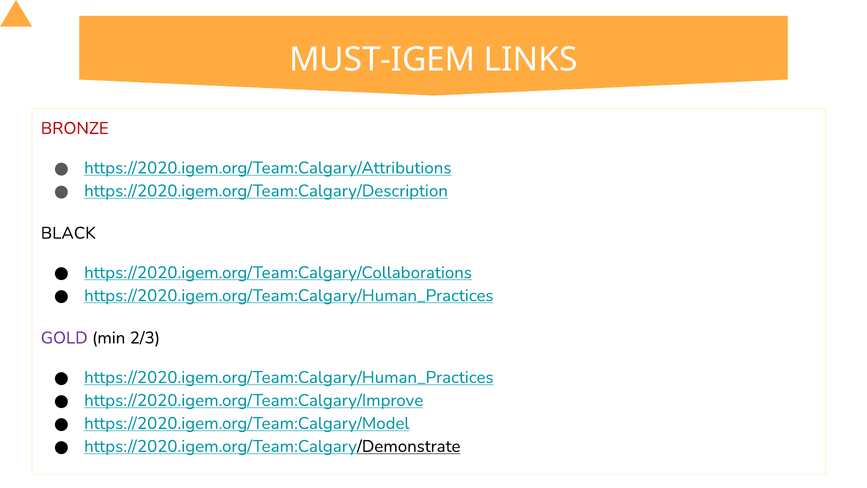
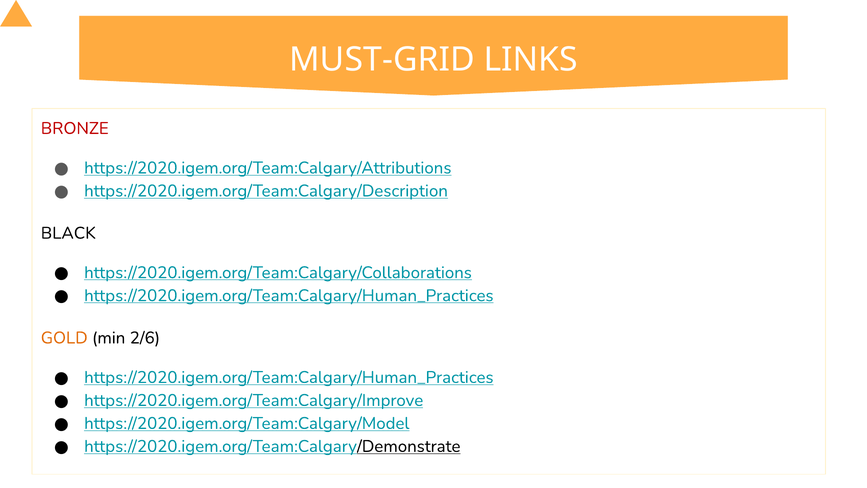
MUST-IGEM: MUST-IGEM -> MUST-GRID (382, 60)
GOLD colour: purple -> orange (64, 338)
2/3: 2/3 -> 2/6 (145, 338)
